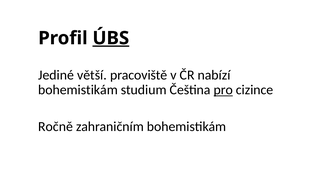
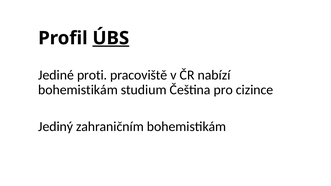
větší: větší -> proti (92, 75)
pro underline: present -> none (223, 90)
Ročně: Ročně -> Jediný (56, 127)
